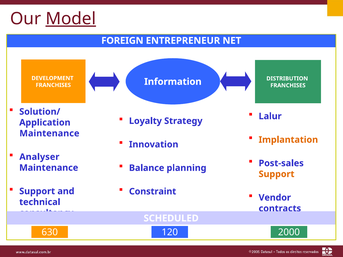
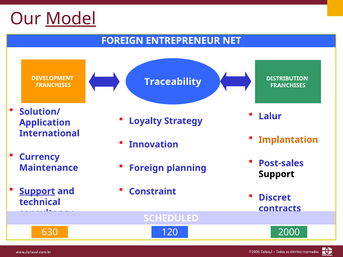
Information: Information -> Traceability (173, 82)
Maintenance: Maintenance -> International (49, 134)
Analyser: Analyser -> Currency (39, 157)
Balance: Balance -> Foreign (147, 168)
Support colour: orange -> black (277, 174)
Support underline: none -> present (37, 191)
Vendor: Vendor -> Discret (275, 198)
